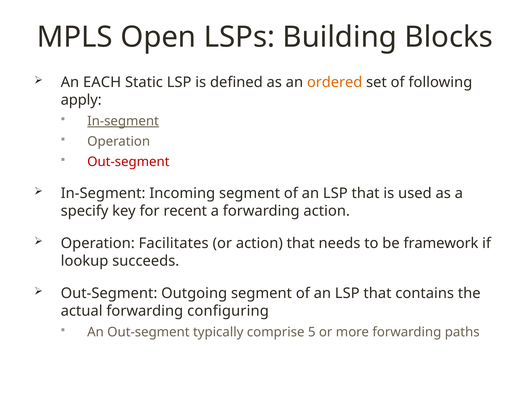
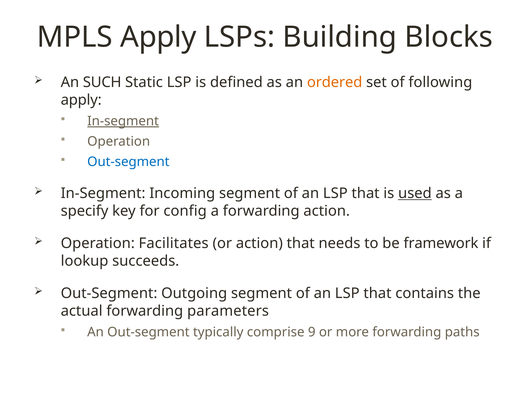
MPLS Open: Open -> Apply (158, 37)
EACH: EACH -> SUCH (102, 83)
Out-segment colour: red -> blue (128, 162)
used underline: none -> present (415, 194)
recent: recent -> config (185, 211)
configuring: configuring -> parameters (228, 311)
5: 5 -> 9 (312, 333)
